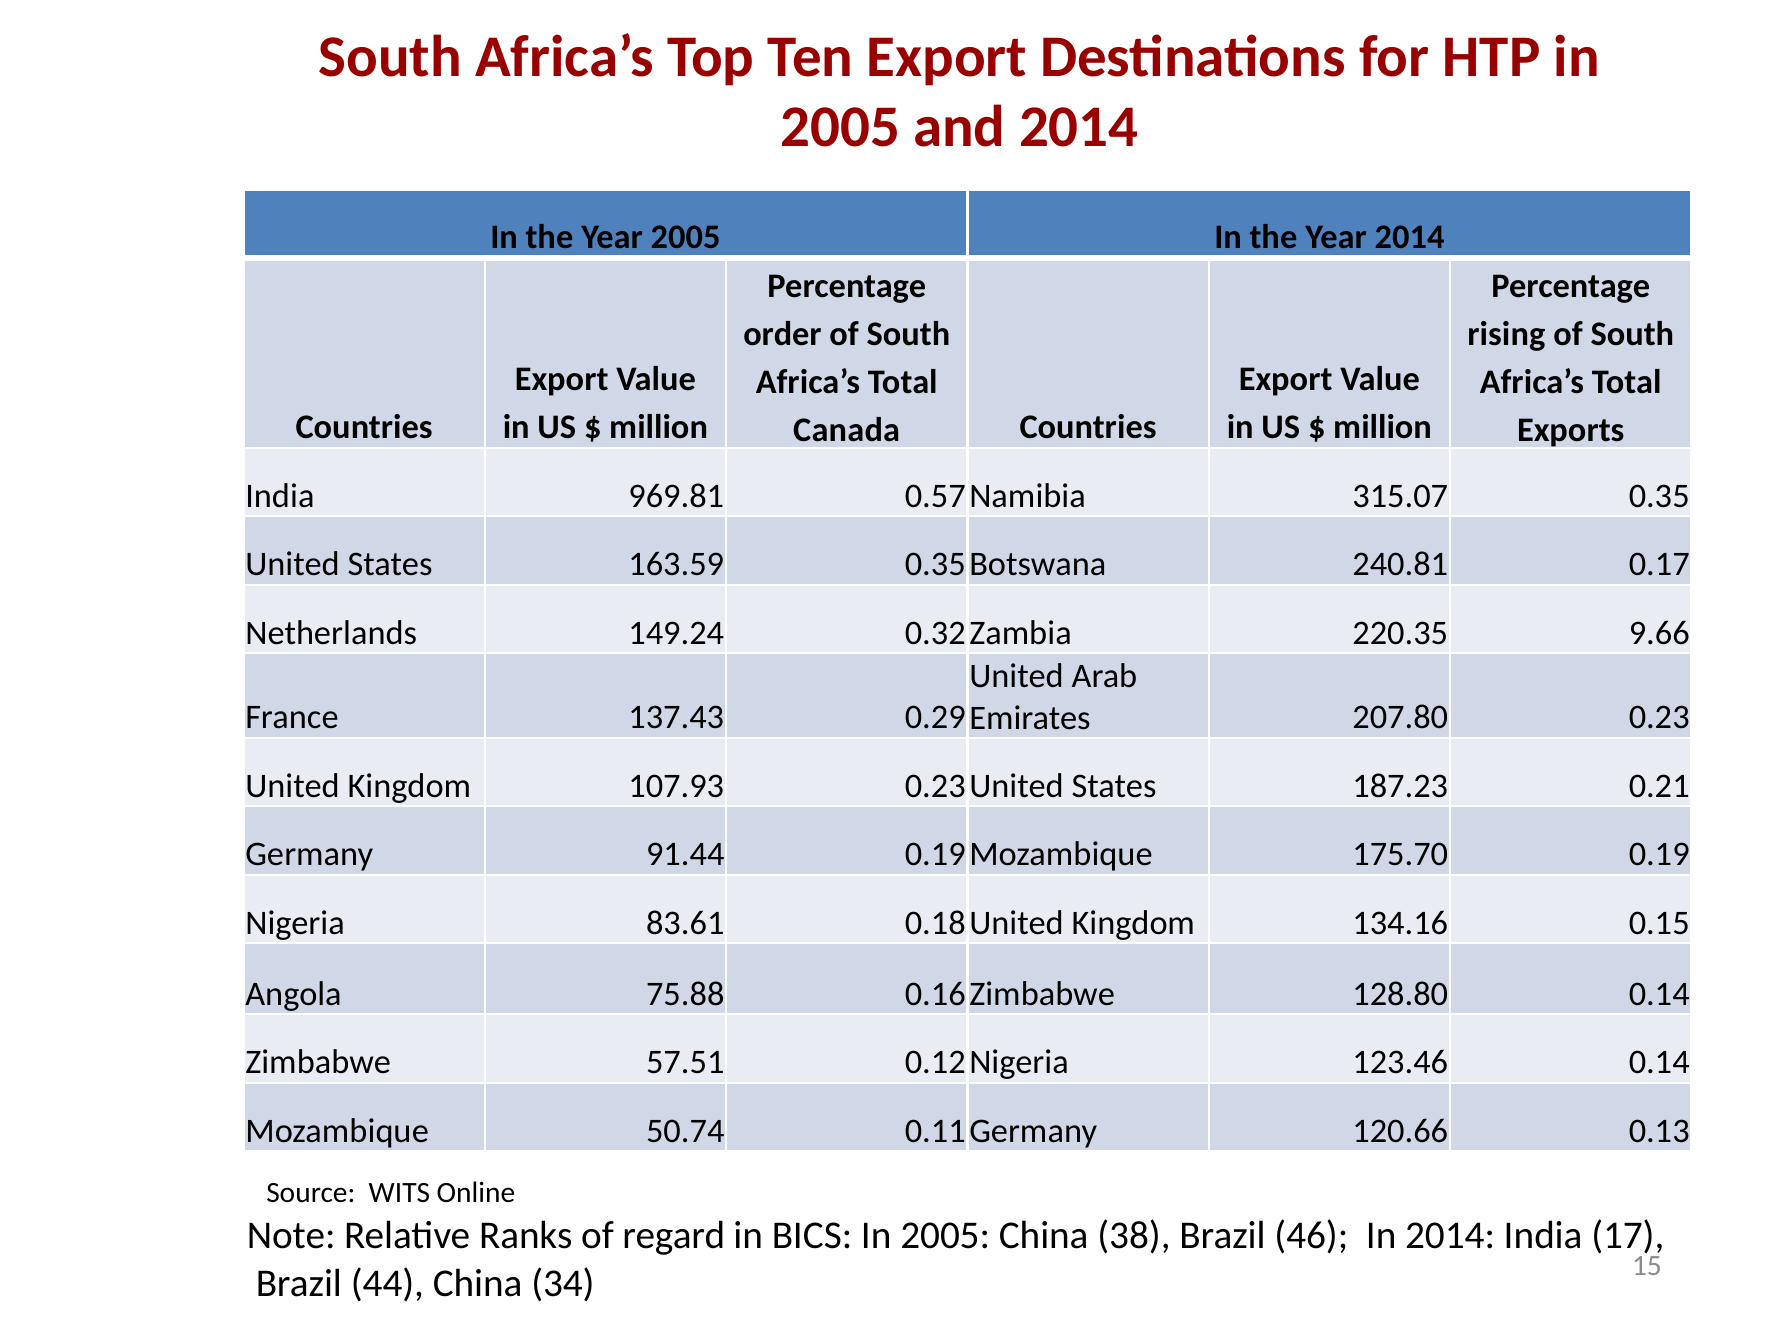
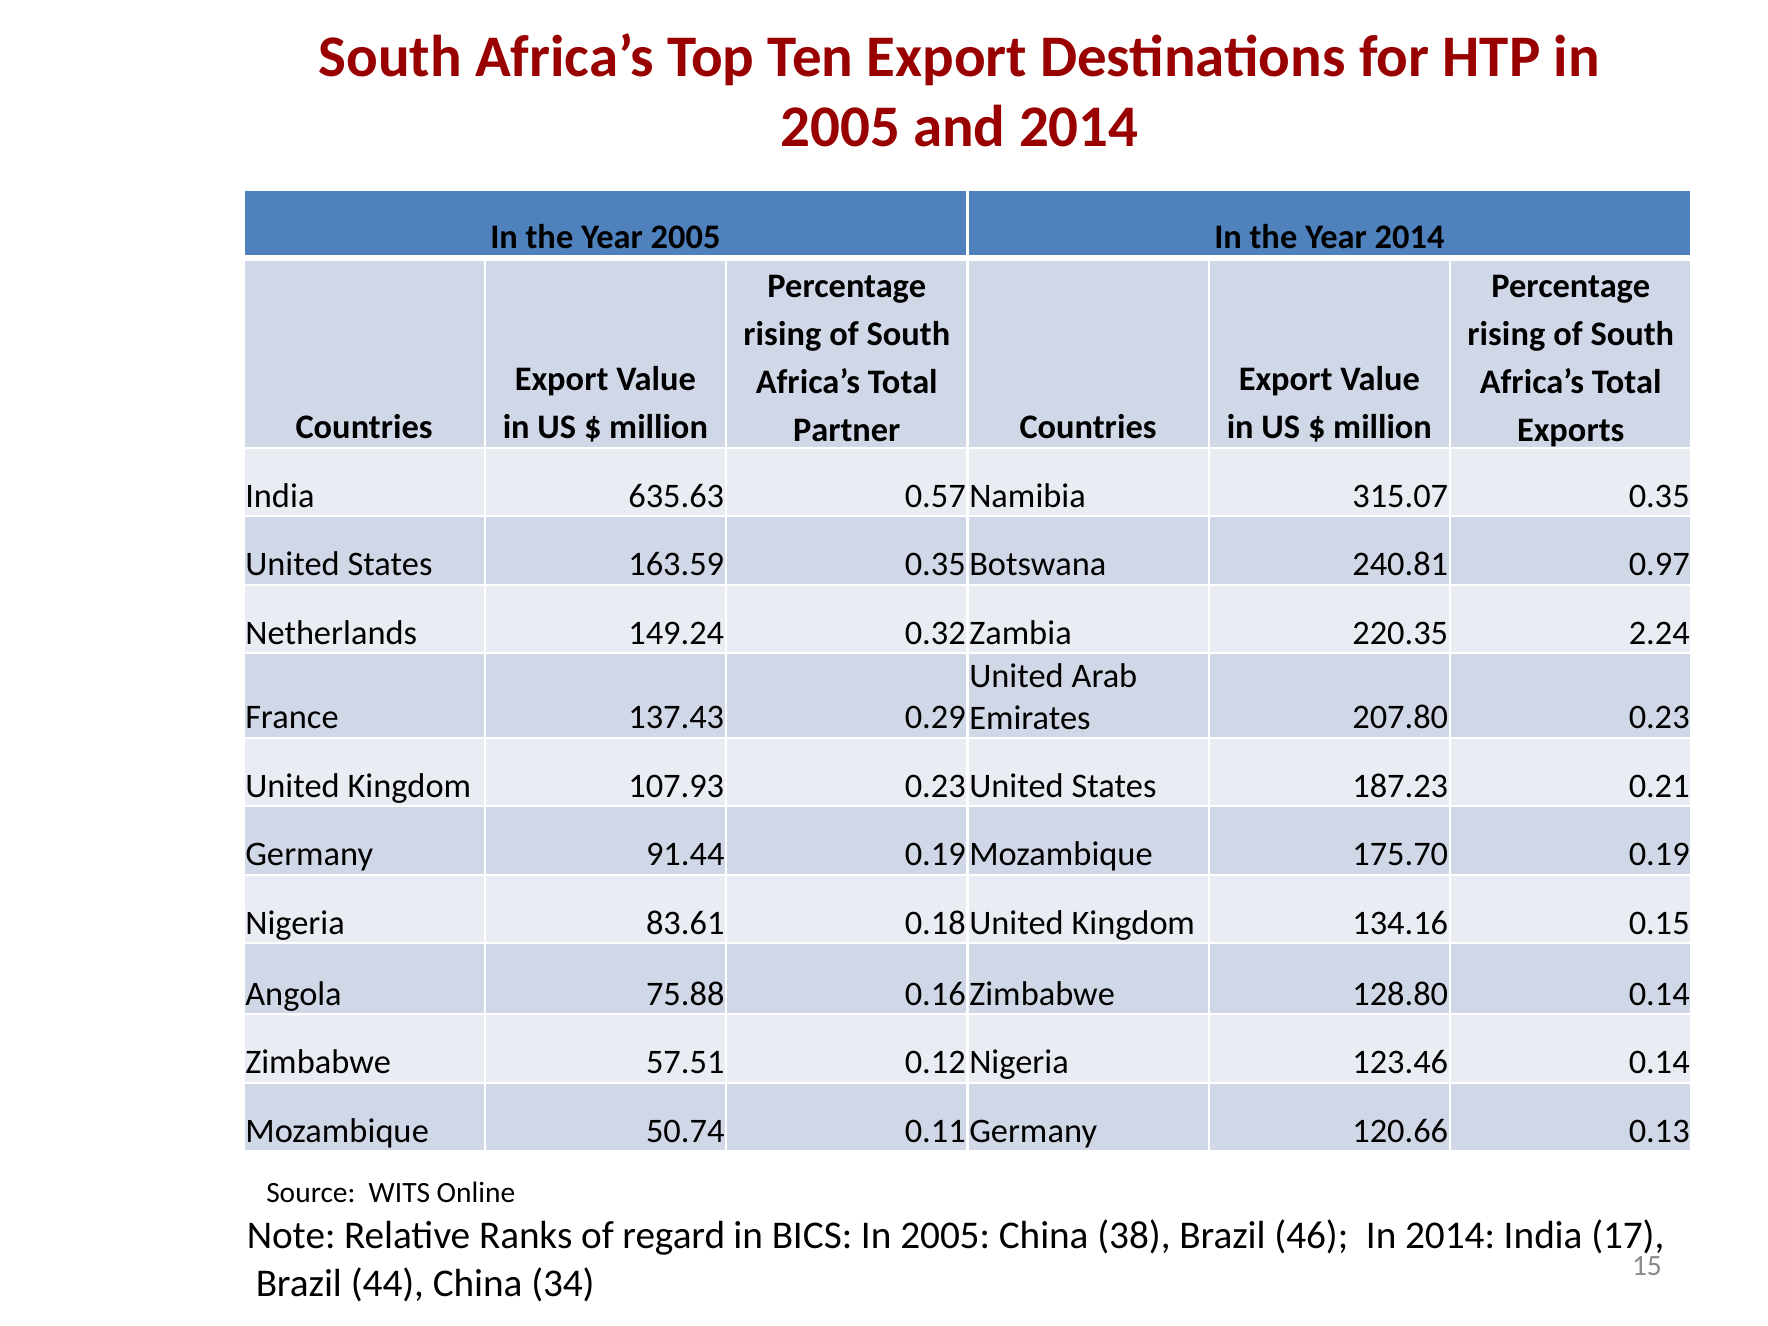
order: order -> rising (782, 334)
Canada: Canada -> Partner (847, 430)
969.81: 969.81 -> 635.63 (676, 496)
0.17: 0.17 -> 0.97 (1659, 564)
9.66: 9.66 -> 2.24 (1659, 633)
